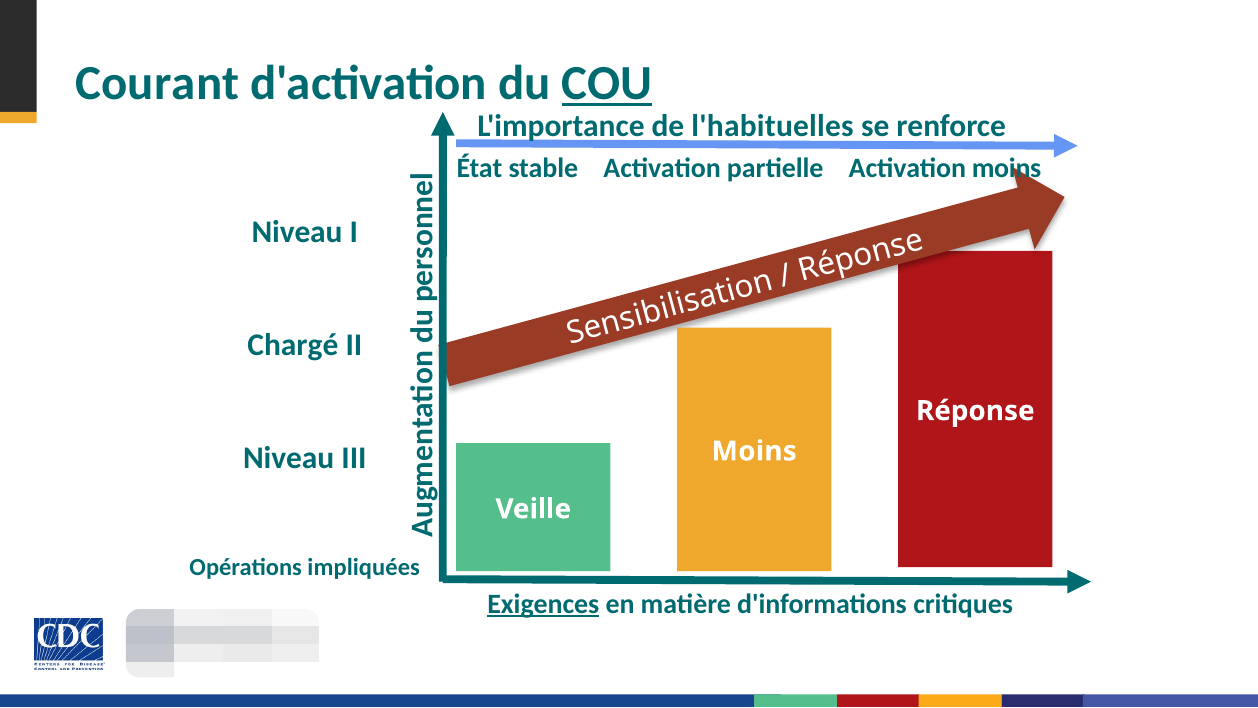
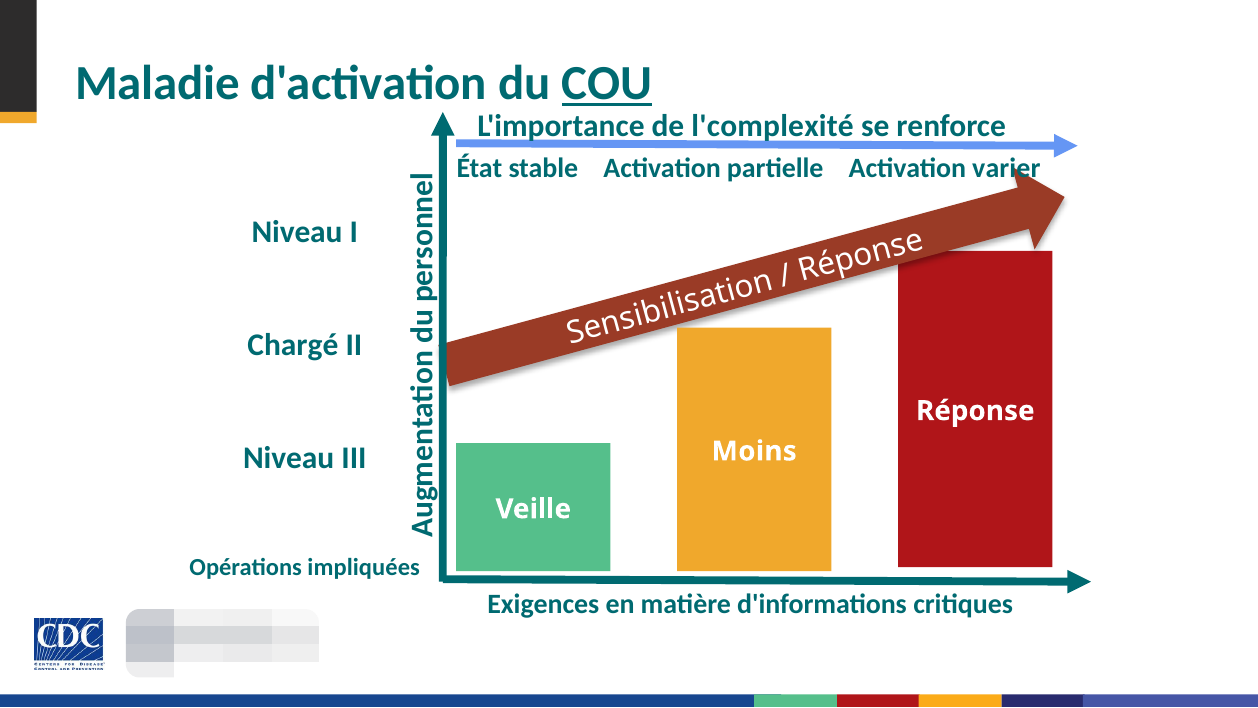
Courant: Courant -> Maladie (158, 84)
l'habituelles: l'habituelles -> l'complexité (773, 126)
Activation moins: moins -> varier (1006, 168)
Exigences underline: present -> none (543, 604)
